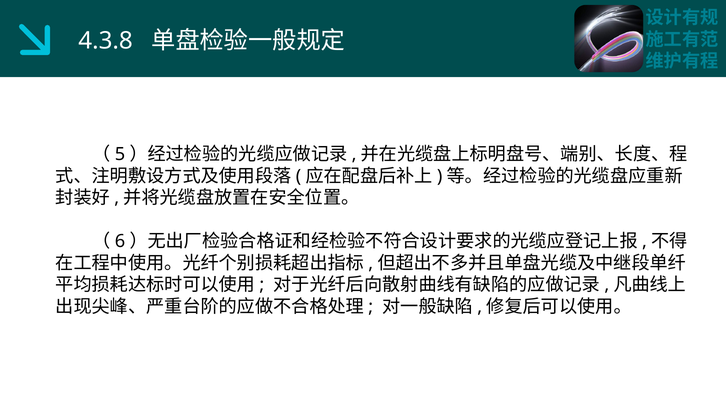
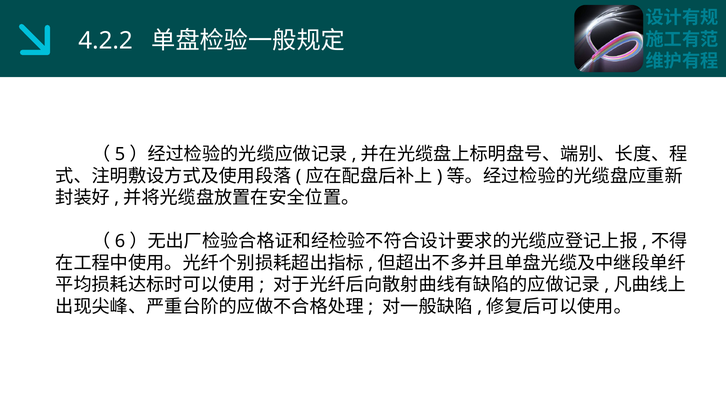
4.3.8: 4.3.8 -> 4.2.2 (106, 41)
